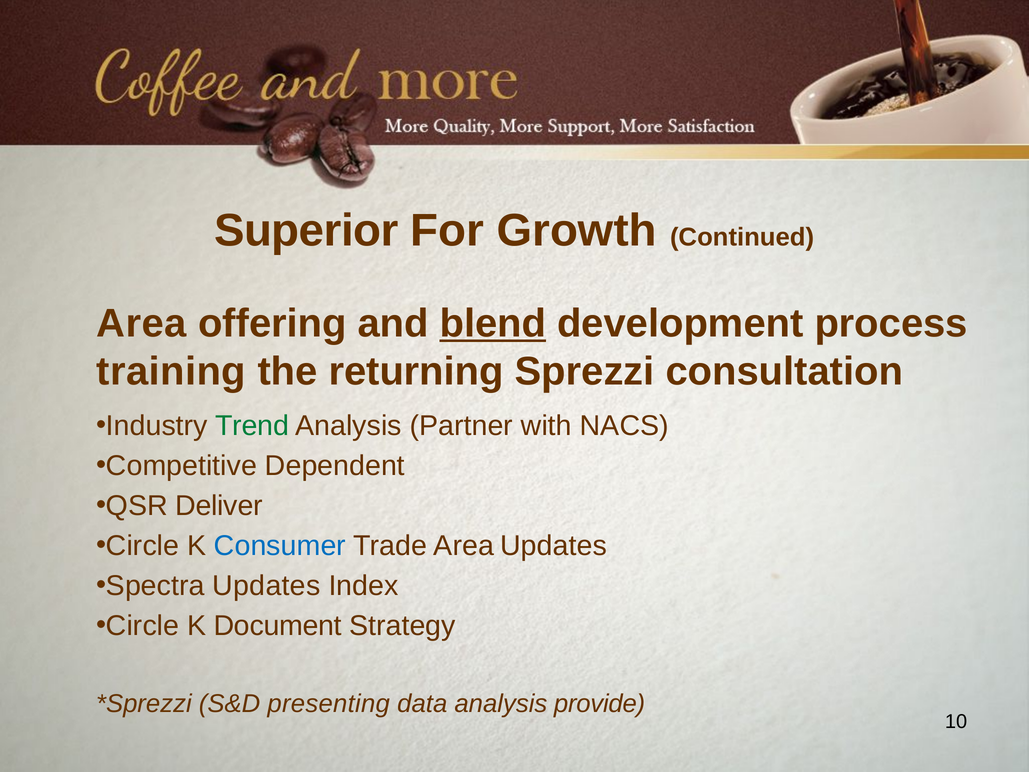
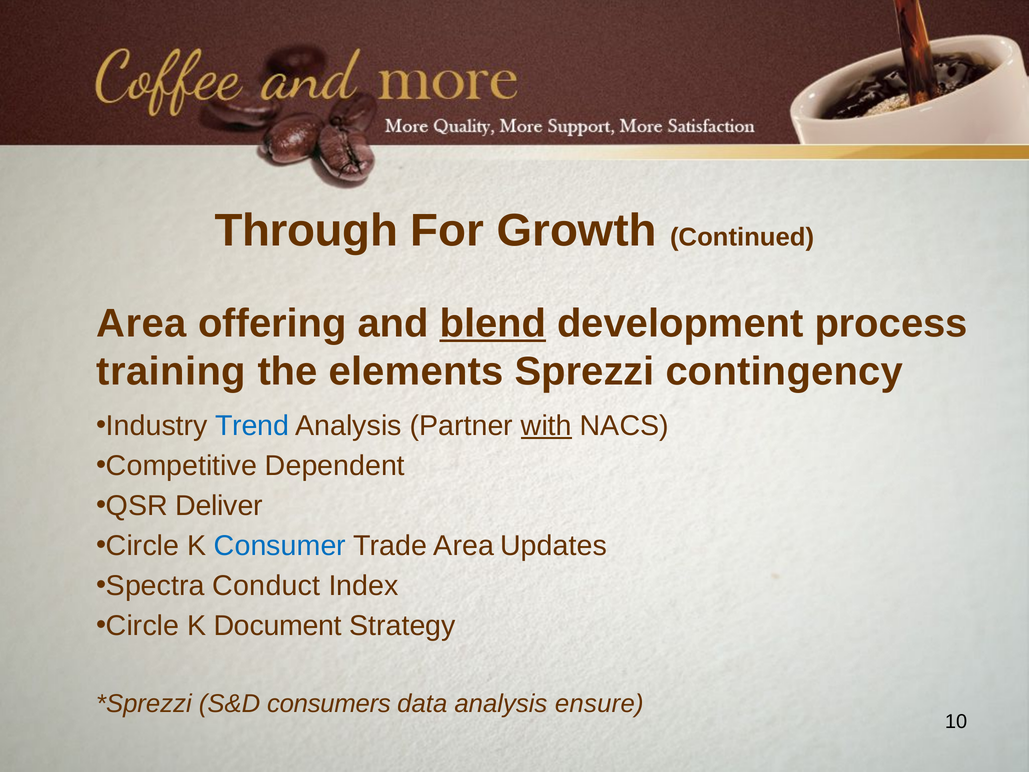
Superior: Superior -> Through (306, 230)
returning: returning -> elements (416, 372)
consultation: consultation -> contingency (784, 372)
Trend colour: green -> blue (252, 426)
with underline: none -> present (546, 426)
Spectra Updates: Updates -> Conduct (266, 586)
presenting: presenting -> consumers (329, 703)
provide: provide -> ensure (599, 703)
